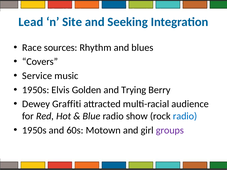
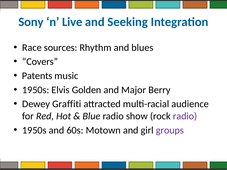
Lead: Lead -> Sony (31, 22)
Site: Site -> Live (72, 22)
Service: Service -> Patents (37, 76)
Trying: Trying -> Major (134, 90)
radio colour: blue -> purple (185, 116)
